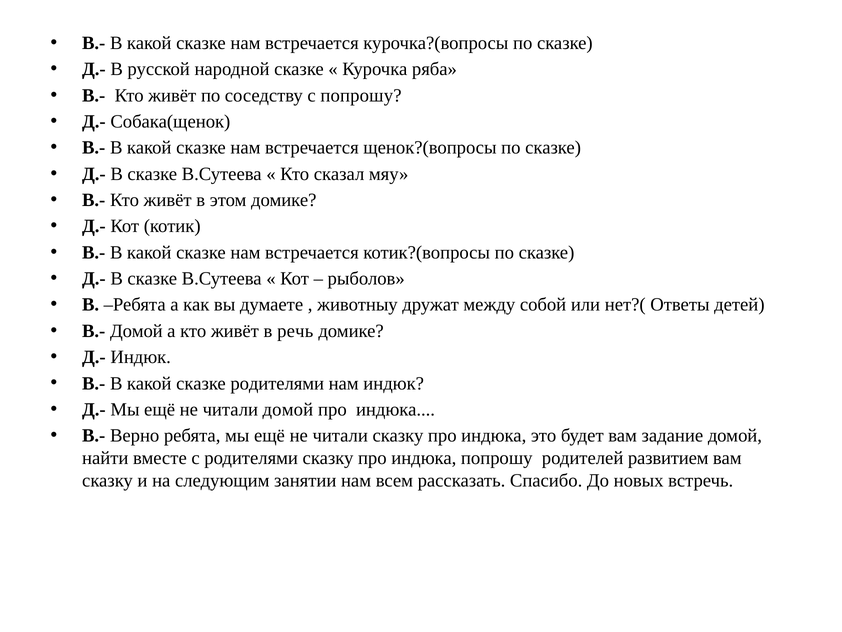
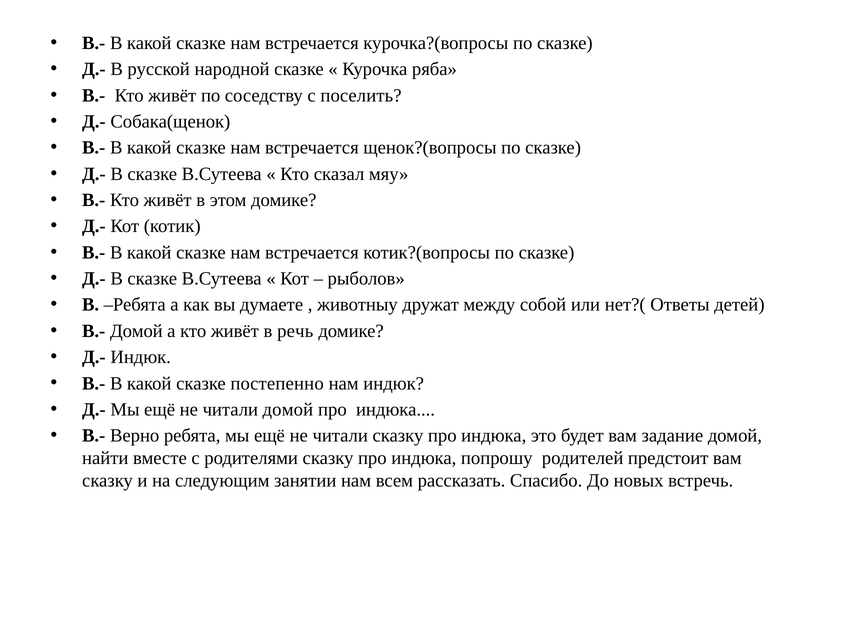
с попрошу: попрошу -> поселить (361, 95)
сказке родителями: родителями -> постепенно (277, 383)
развитием: развитием -> предстоит (668, 458)
